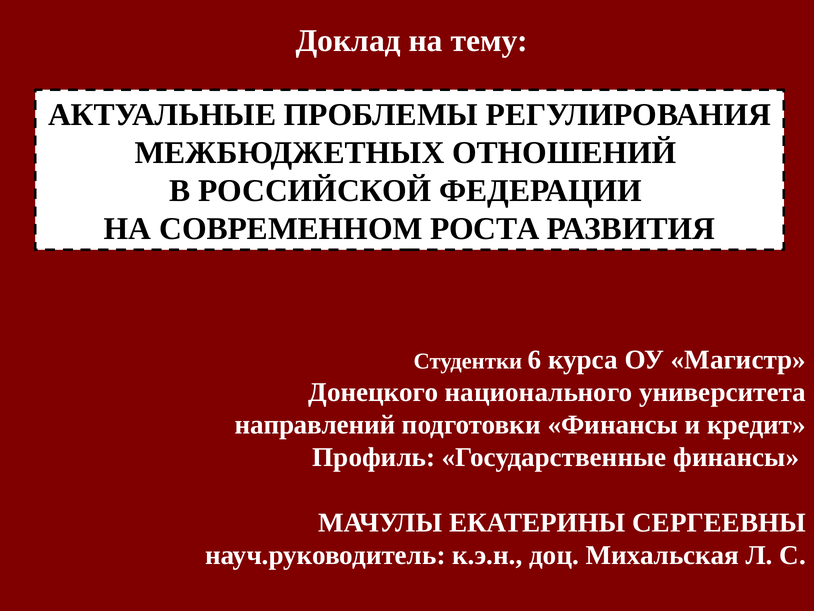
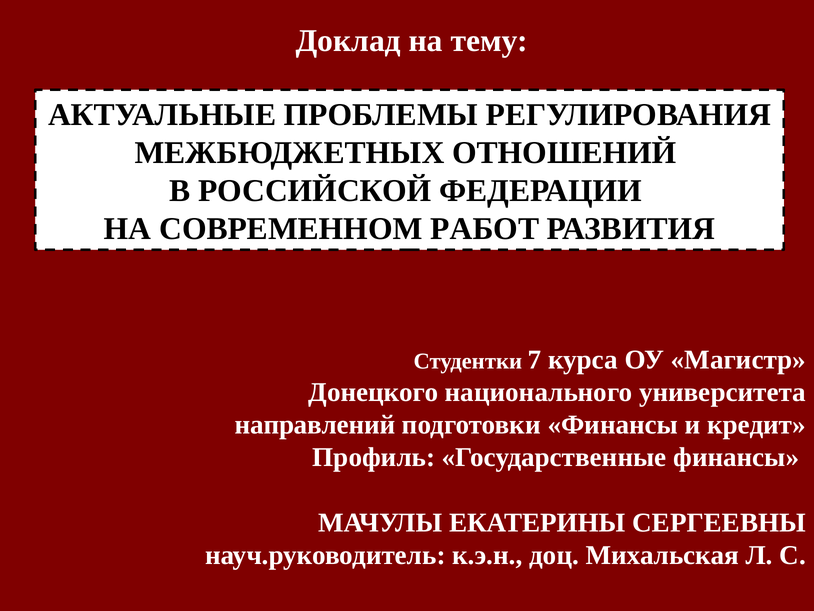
РОСТА: РОСТА -> РАБОТ (485, 229)
6: 6 -> 7 (535, 359)
